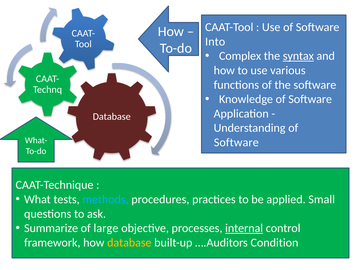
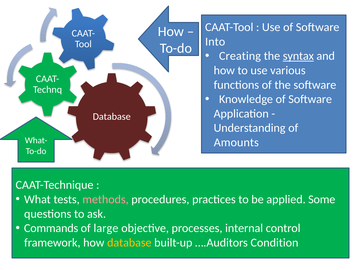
Complex: Complex -> Creating (240, 56)
Software: Software -> Amounts (236, 143)
methods colour: light blue -> pink (105, 200)
Small: Small -> Some (322, 200)
Summarize: Summarize -> Commands (51, 229)
internal underline: present -> none (244, 229)
